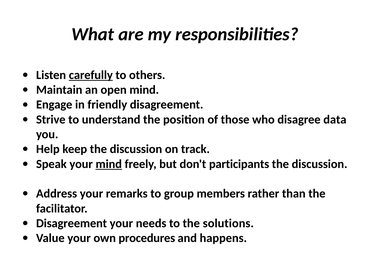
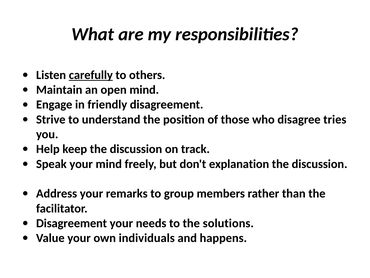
data: data -> tries (335, 119)
mind underline: present -> none (109, 164)
participants: participants -> explanation (239, 164)
procedures: procedures -> individuals (147, 238)
